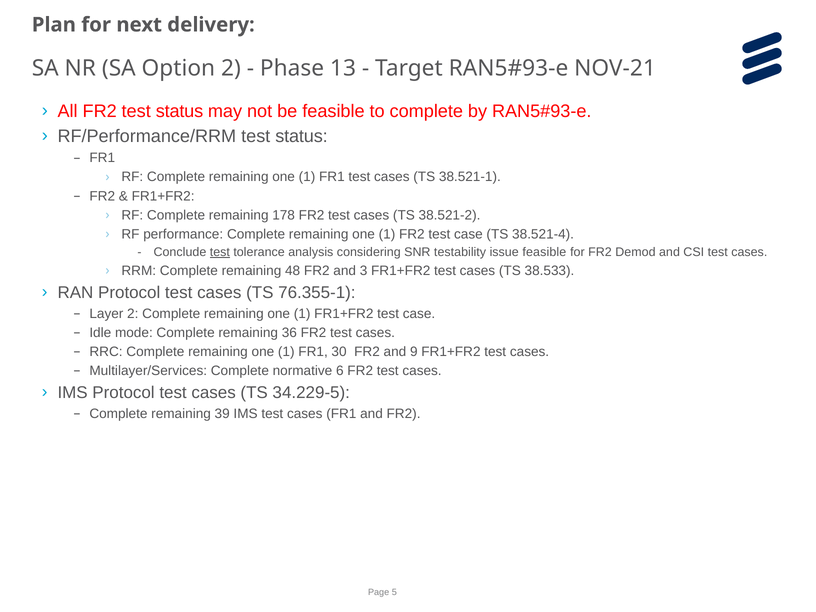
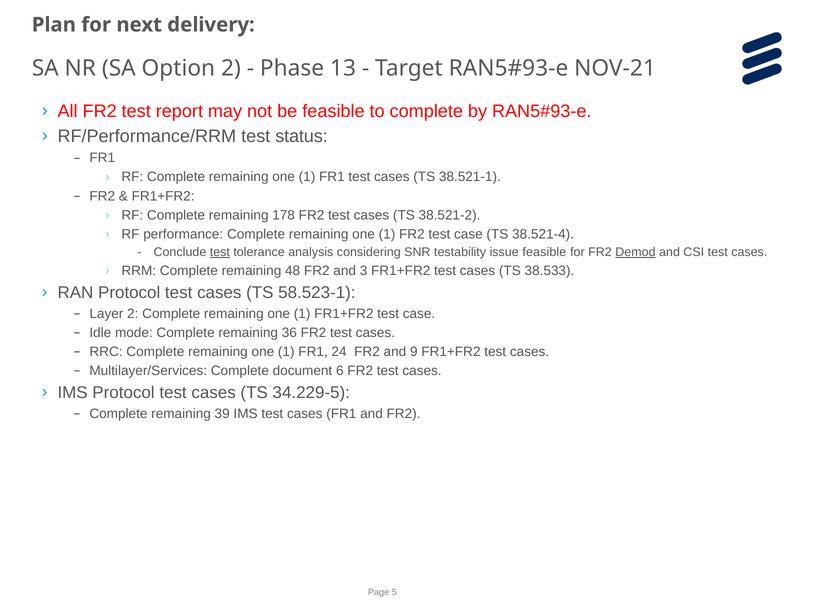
FR2 test status: status -> report (179, 111)
Demod underline: none -> present (635, 252)
76.355-1: 76.355-1 -> 58.523-1 (317, 293)
30: 30 -> 24 (339, 352)
normative: normative -> document (302, 371)
